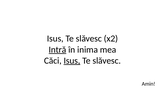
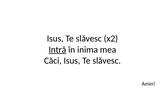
Isus underline: present -> none (72, 61)
